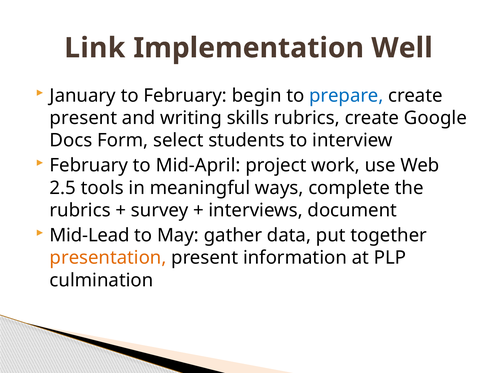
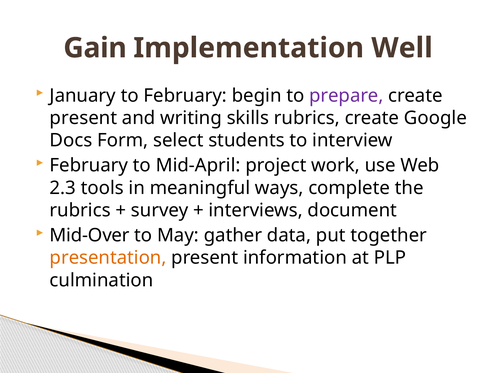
Link: Link -> Gain (95, 48)
prepare colour: blue -> purple (346, 95)
2.5: 2.5 -> 2.3 (63, 188)
Mid-Lead: Mid-Lead -> Mid-Over (90, 235)
